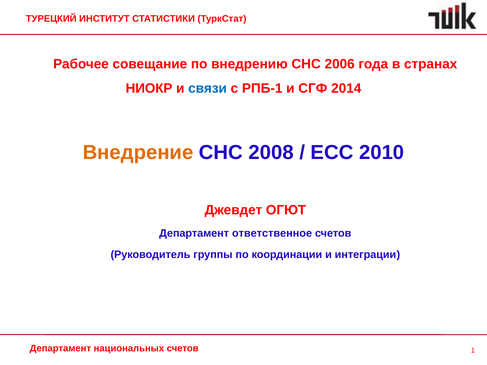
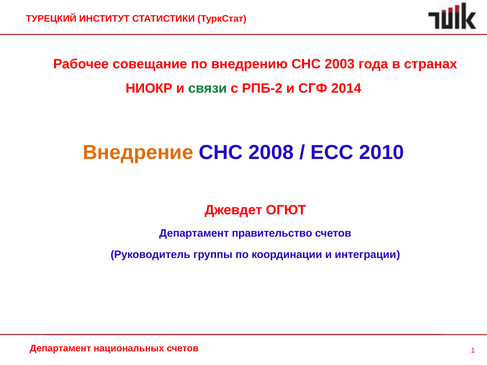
2006: 2006 -> 2003 (340, 64)
связи colour: blue -> green (208, 88)
РПБ-1: РПБ-1 -> РПБ-2 (262, 88)
ответственное: ответственное -> правительство (272, 233)
